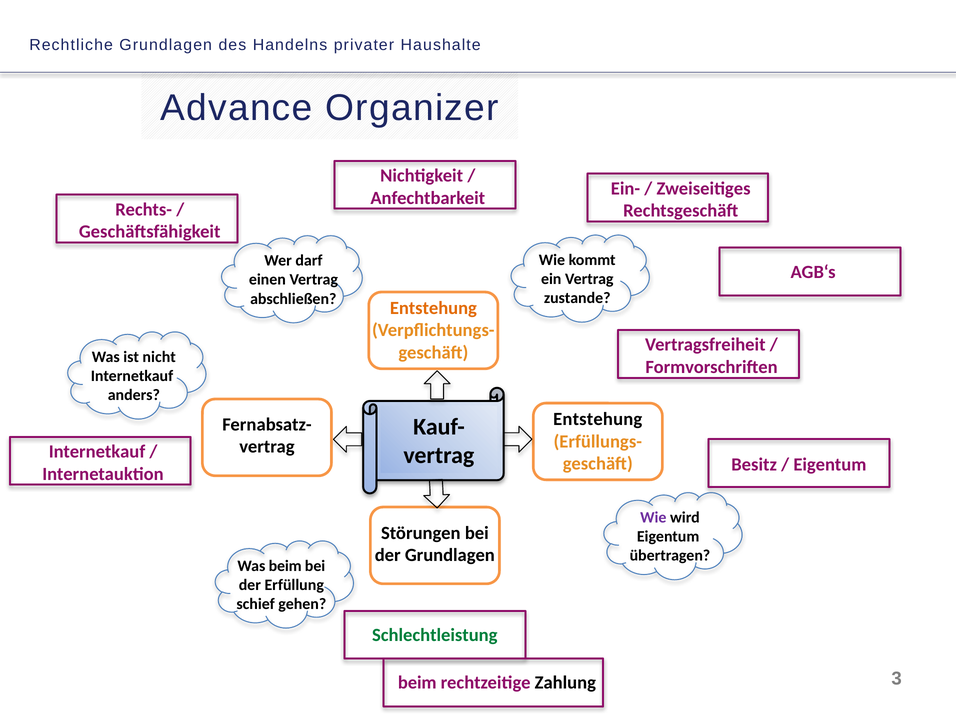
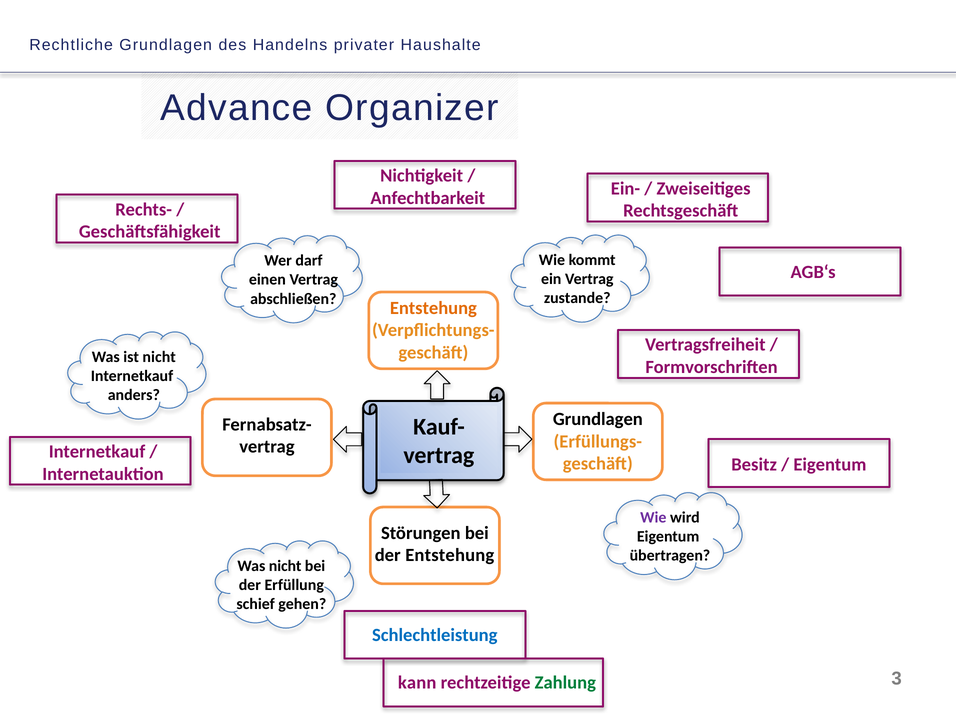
Entstehung: Entstehung -> Grundlagen (598, 419)
der Grundlagen: Grundlagen -> Entstehung (450, 555)
Was beim: beim -> nicht (285, 566)
Schlechtleistung colour: green -> blue (435, 635)
beim: beim -> kann (417, 683)
Zahlung colour: black -> green (565, 683)
